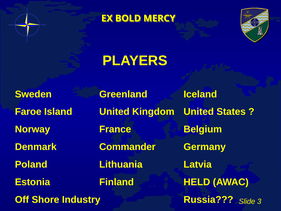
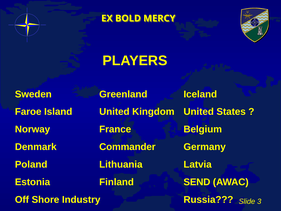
HELD: HELD -> SEND (197, 182)
